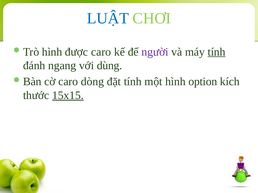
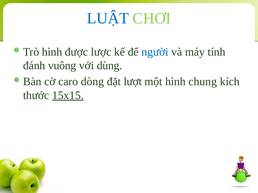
được caro: caro -> lược (101, 52)
người colour: purple -> blue (155, 52)
tính underline: present -> none (217, 52)
ngang: ngang -> vuông (62, 66)
đặt tính: tính -> lượt (133, 82)
option: option -> chung (203, 82)
